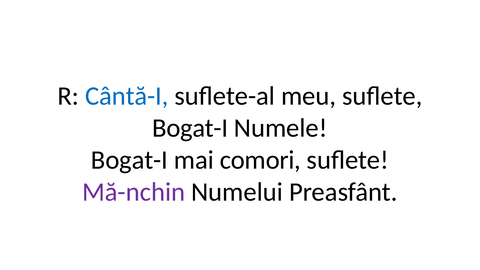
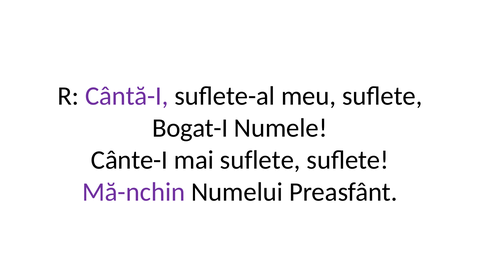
Cântă-I colour: blue -> purple (127, 96)
Bogat-I: Bogat-I -> Cânte-I (129, 160)
mai comori: comori -> suflete (260, 160)
